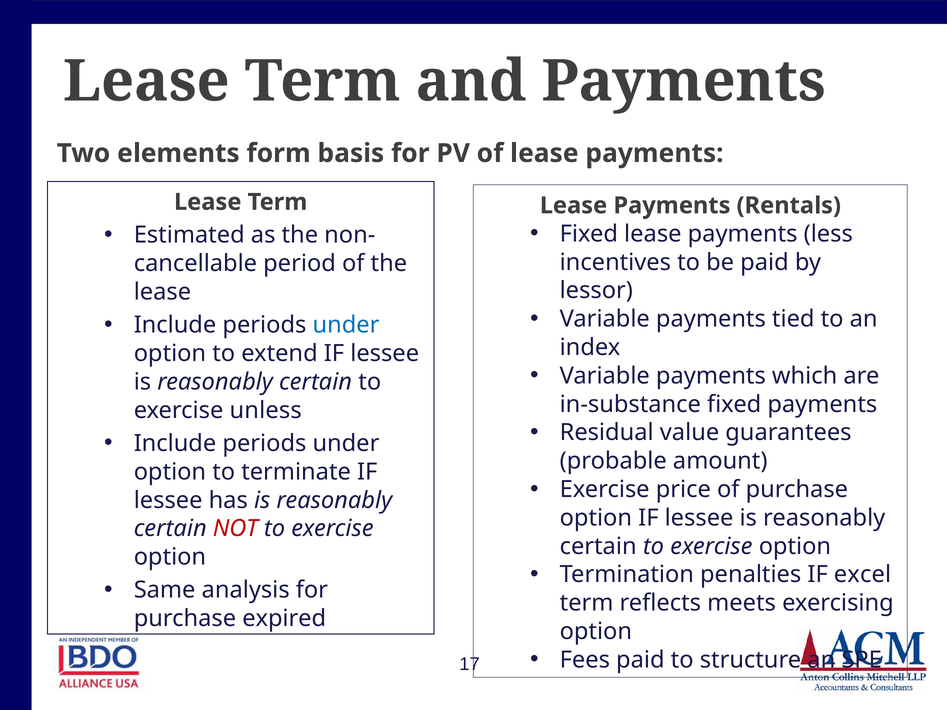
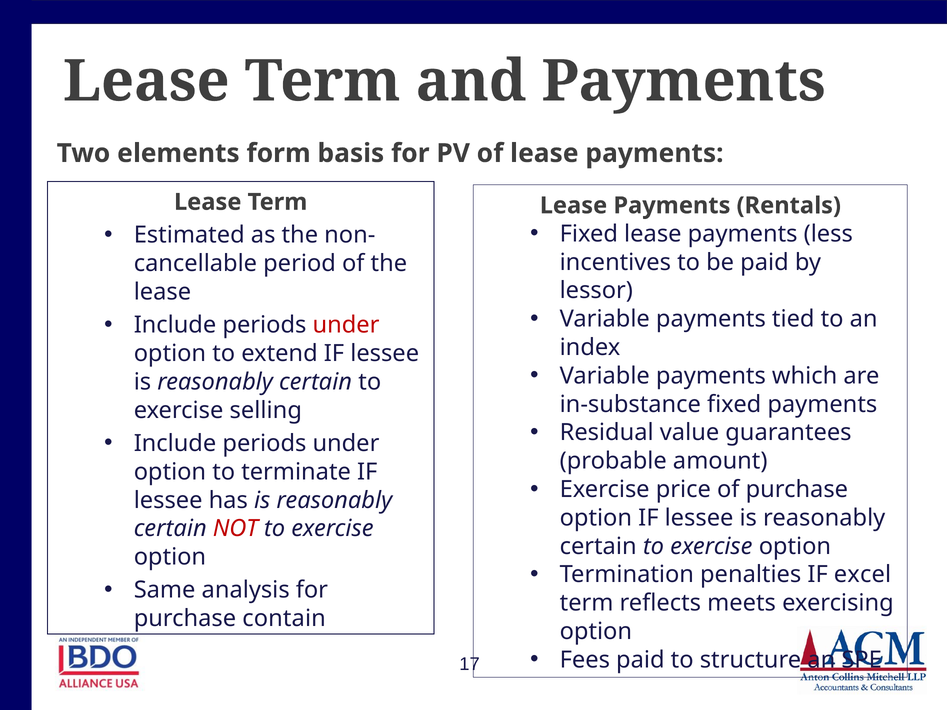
under colour: blue -> red (346, 325)
unless: unless -> selling (266, 410)
expired: expired -> contain (284, 619)
